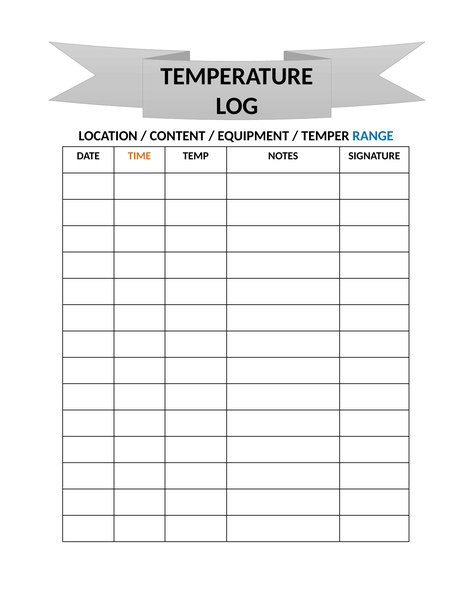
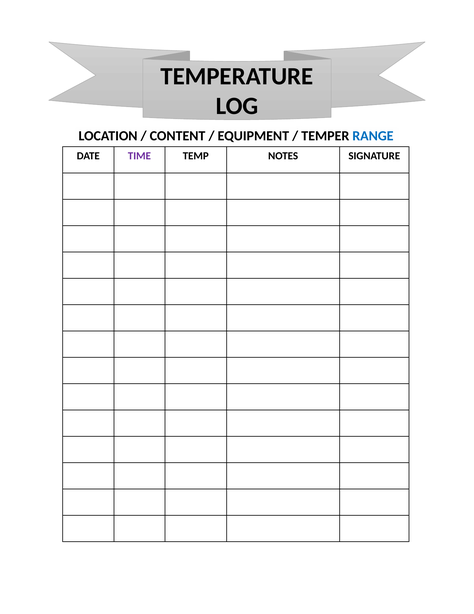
TIME colour: orange -> purple (139, 156)
